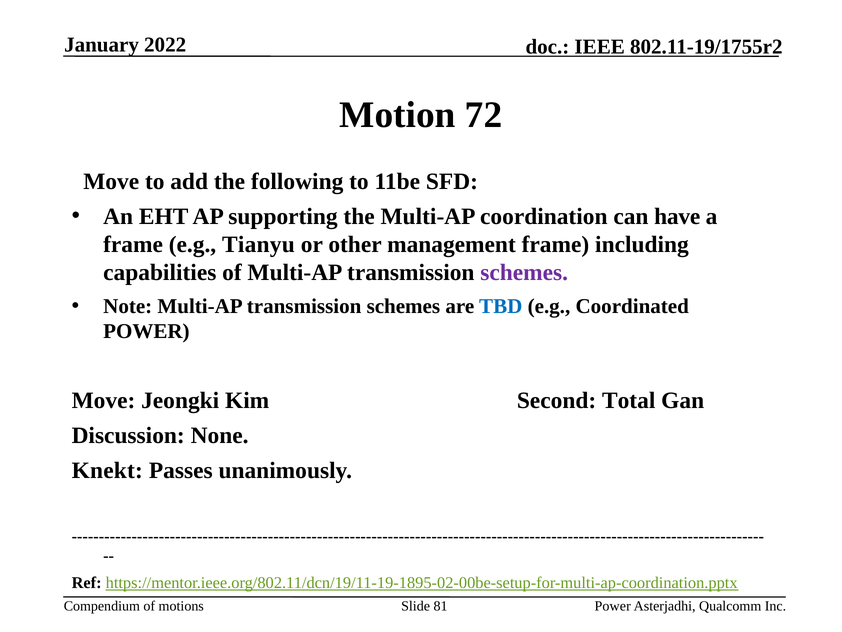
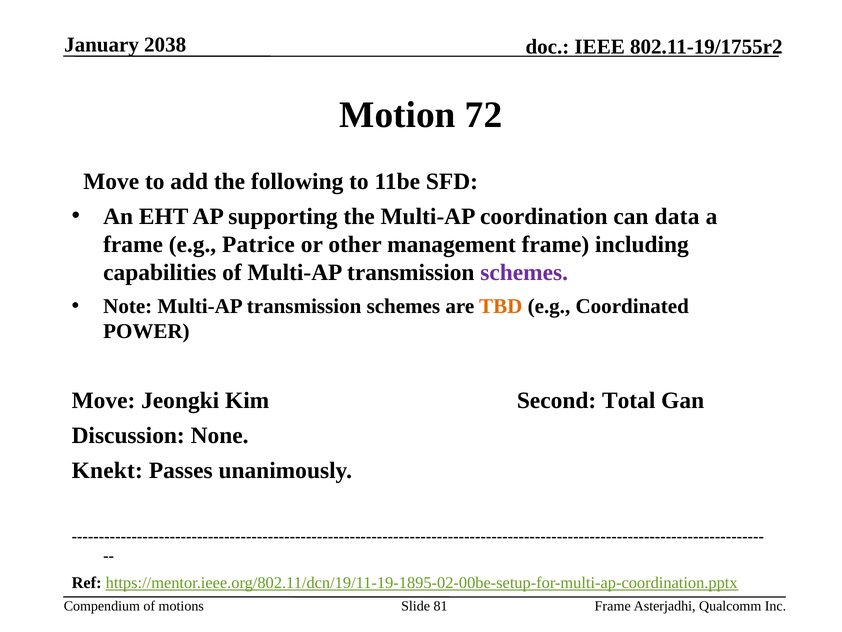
2022: 2022 -> 2038 (165, 45)
have: have -> data (677, 216)
Tianyu: Tianyu -> Patrice (258, 244)
TBD colour: blue -> orange (501, 306)
Power: Power -> Frame (613, 606)
